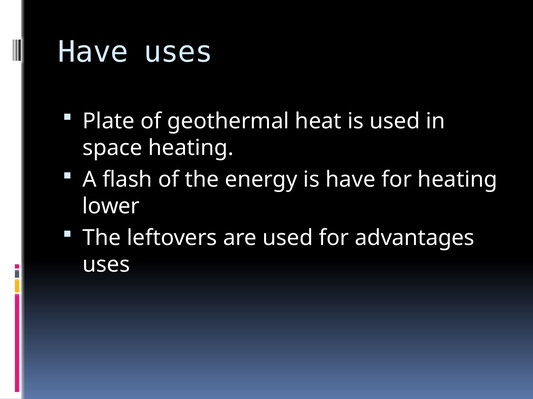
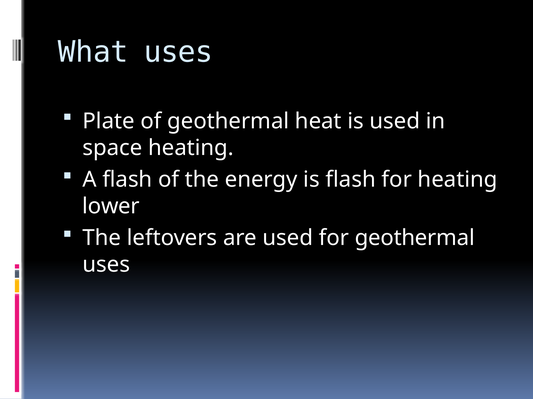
Have: Have -> What (93, 52)
is have: have -> flash (351, 180)
for advantages: advantages -> geothermal (415, 238)
